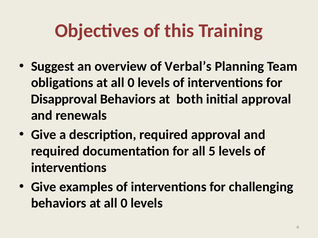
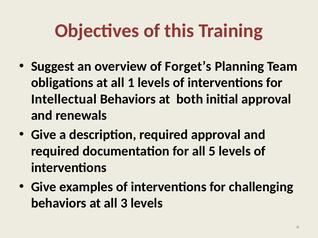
Verbal’s: Verbal’s -> Forget’s (188, 66)
obligations at all 0: 0 -> 1 (131, 83)
Disapproval: Disapproval -> Intellectual (64, 99)
behaviors at all 0: 0 -> 3 (124, 204)
